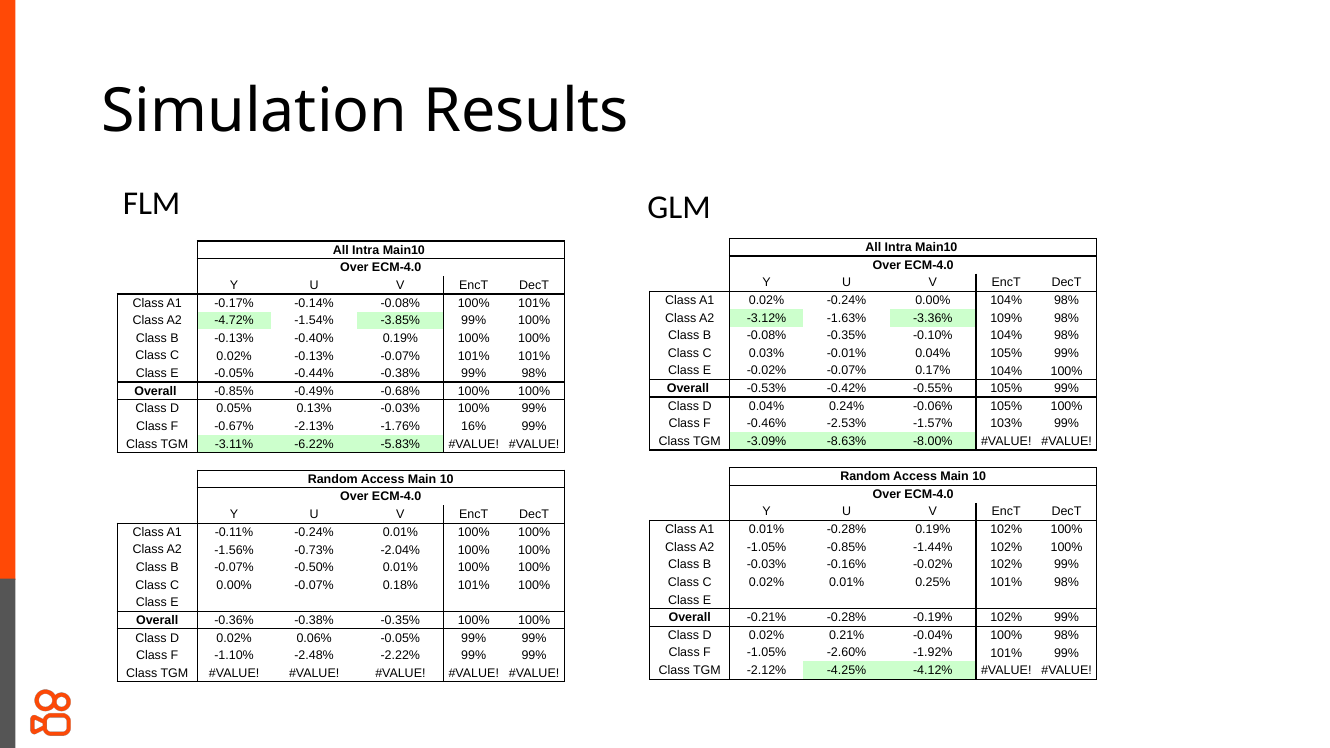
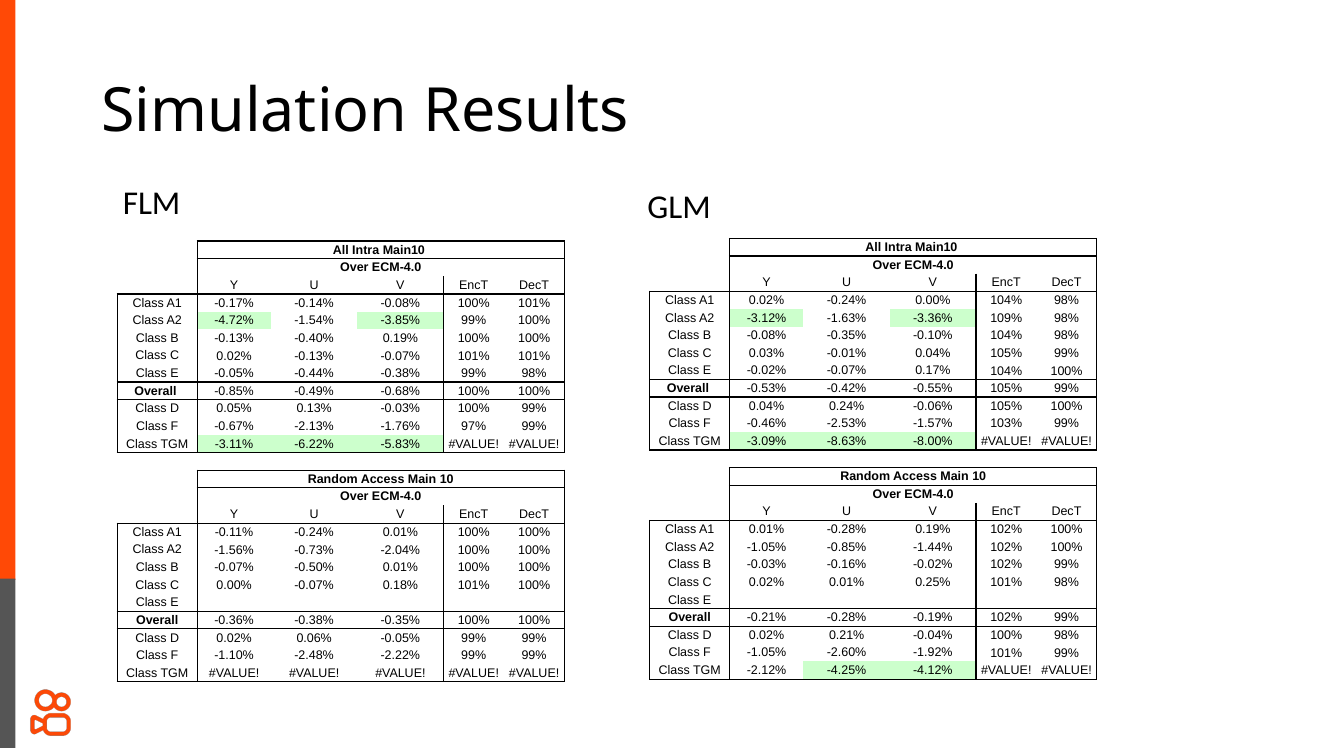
16%: 16% -> 97% (474, 427)
